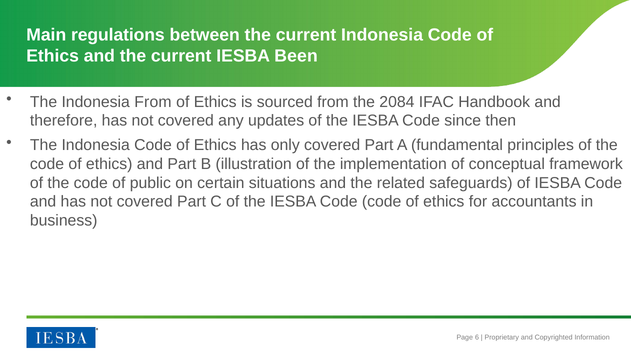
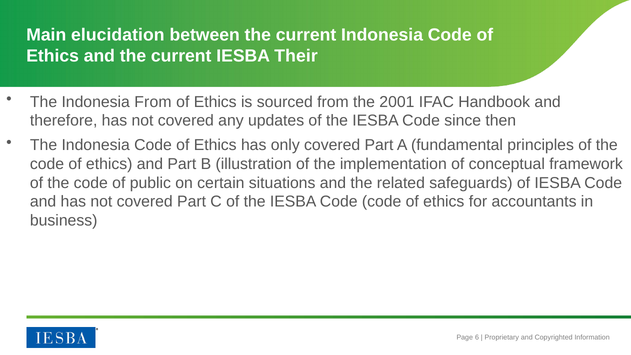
regulations: regulations -> elucidation (118, 35)
Been: Been -> Their (296, 56)
2084: 2084 -> 2001 (397, 102)
